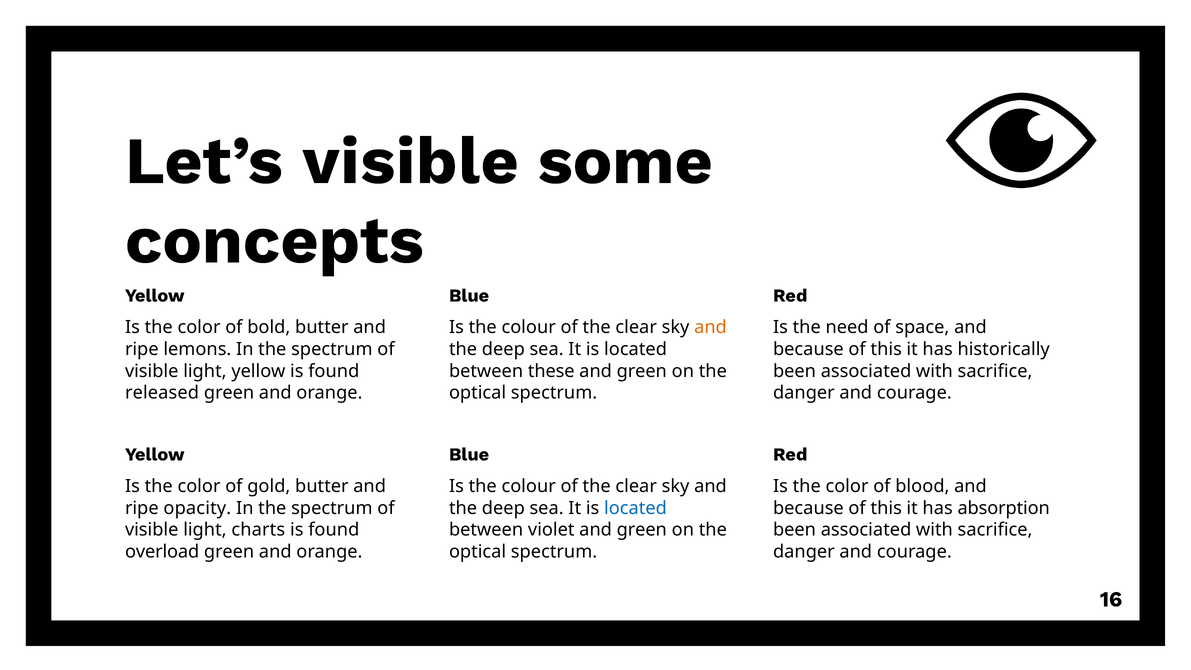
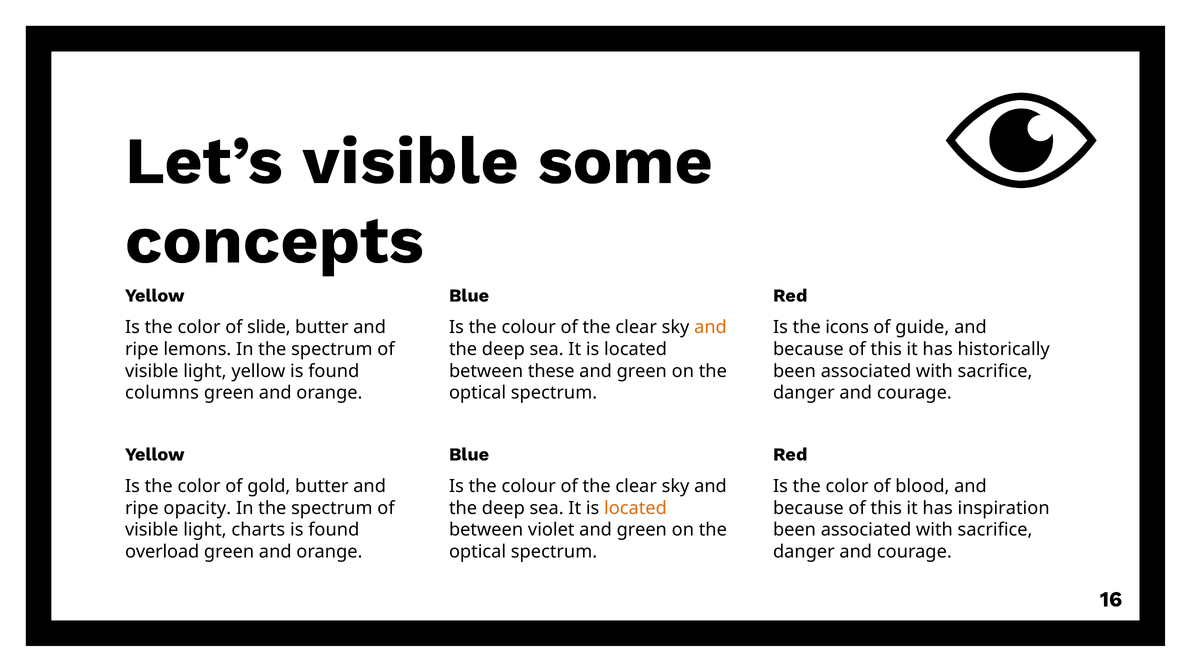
bold: bold -> slide (269, 327)
need: need -> icons (847, 327)
space: space -> guide (922, 327)
released: released -> columns (162, 393)
located colour: blue -> orange (635, 508)
absorption: absorption -> inspiration (1004, 508)
